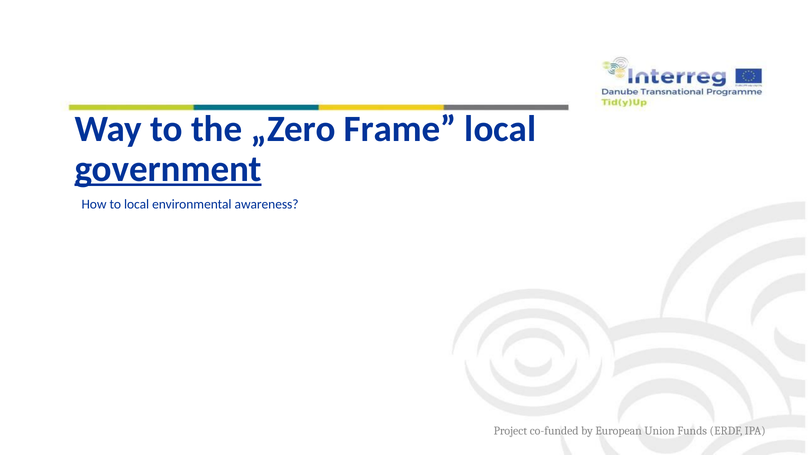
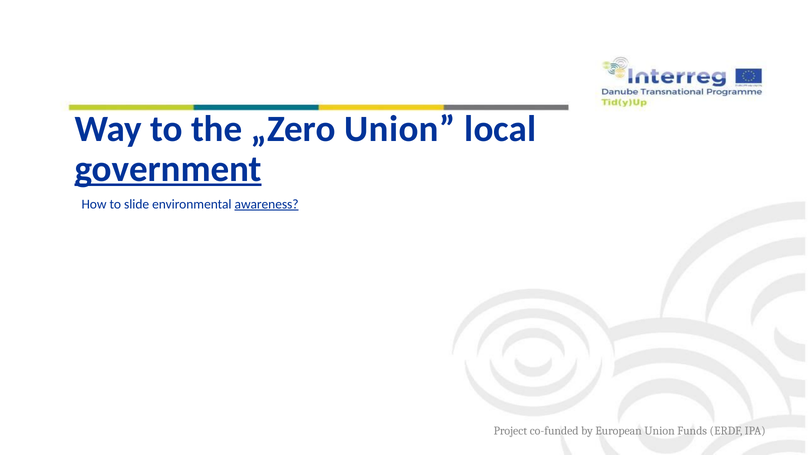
„Zero Frame: Frame -> Union (400, 129)
to local: local -> slide (137, 204)
awareness underline: none -> present (267, 204)
